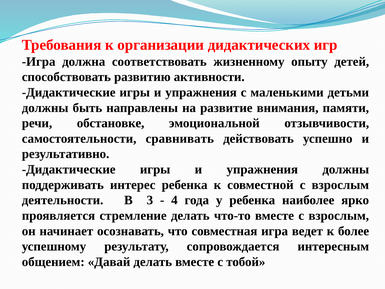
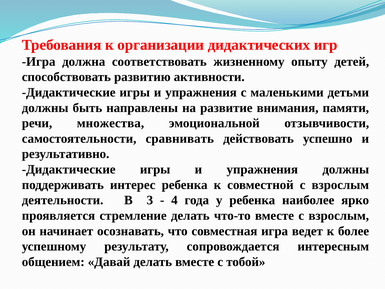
обстановке: обстановке -> множества (110, 123)
